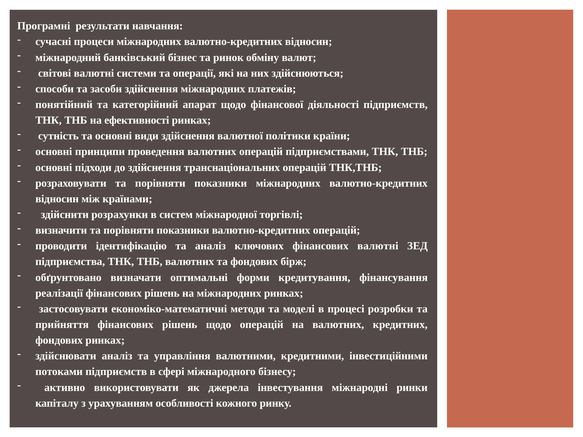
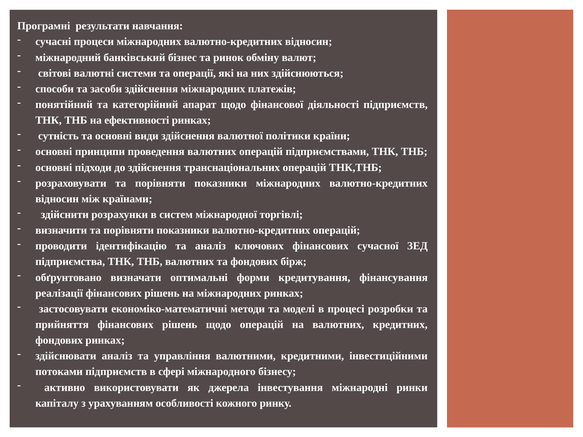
фінансових валютні: валютні -> сучасної (378, 246)
